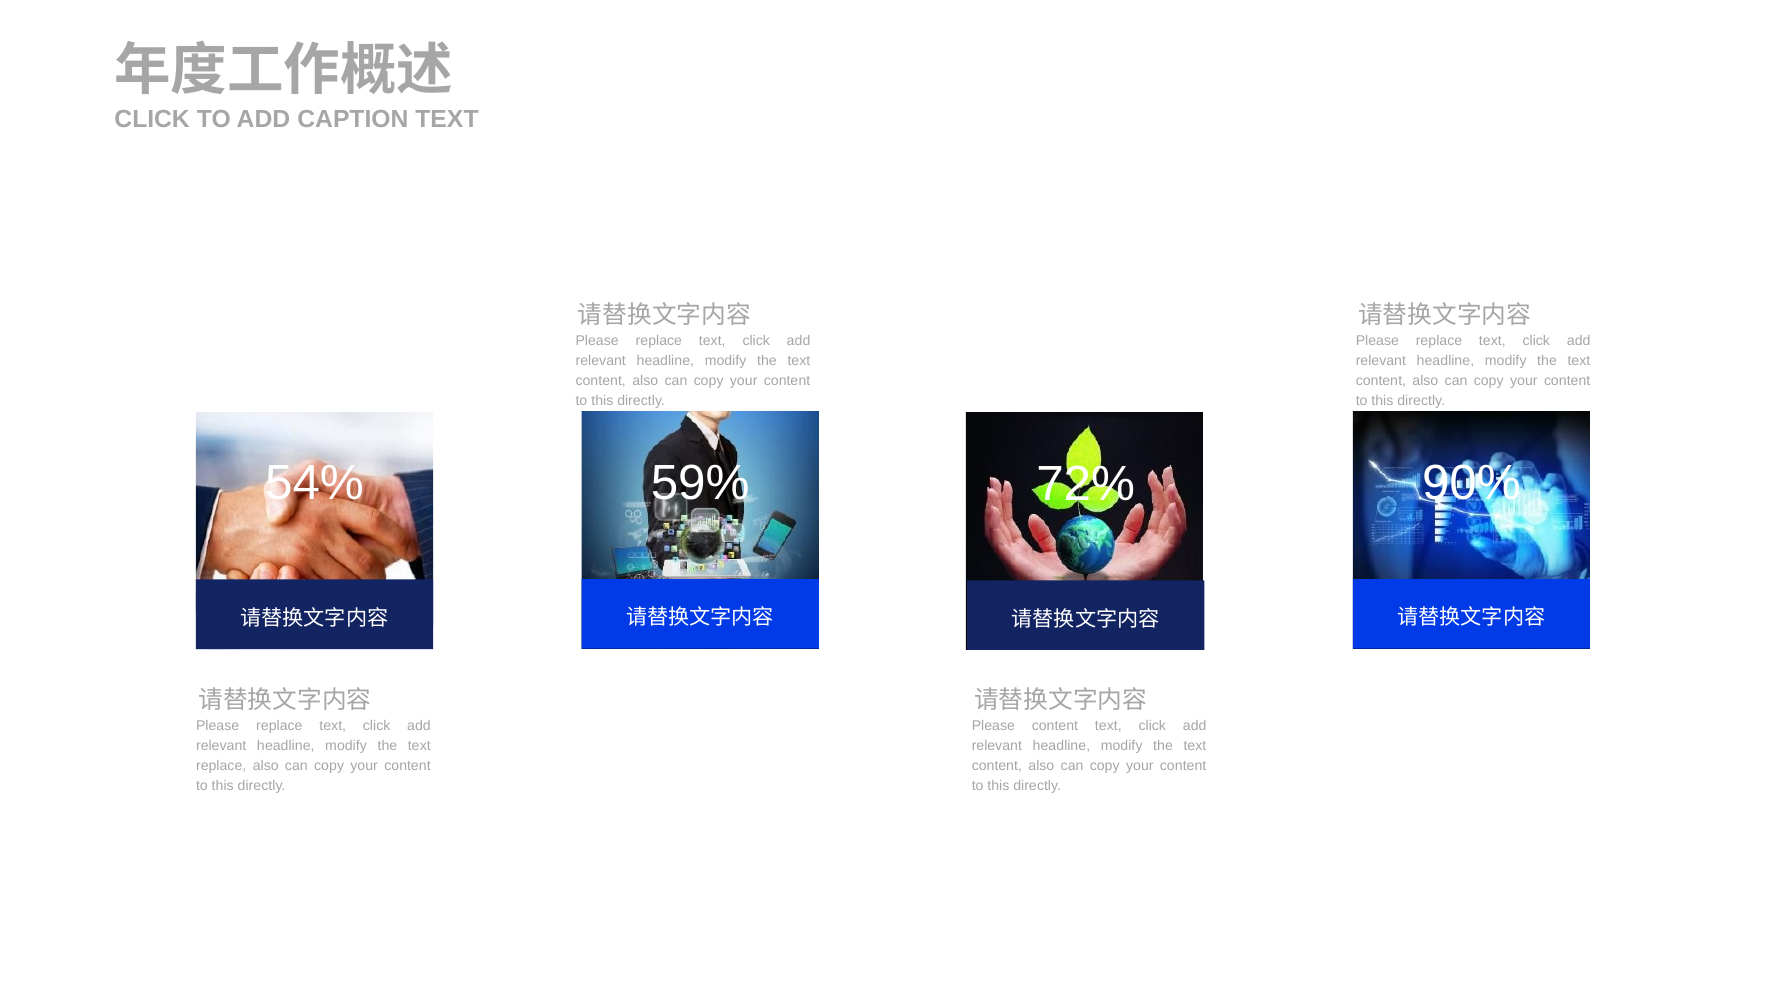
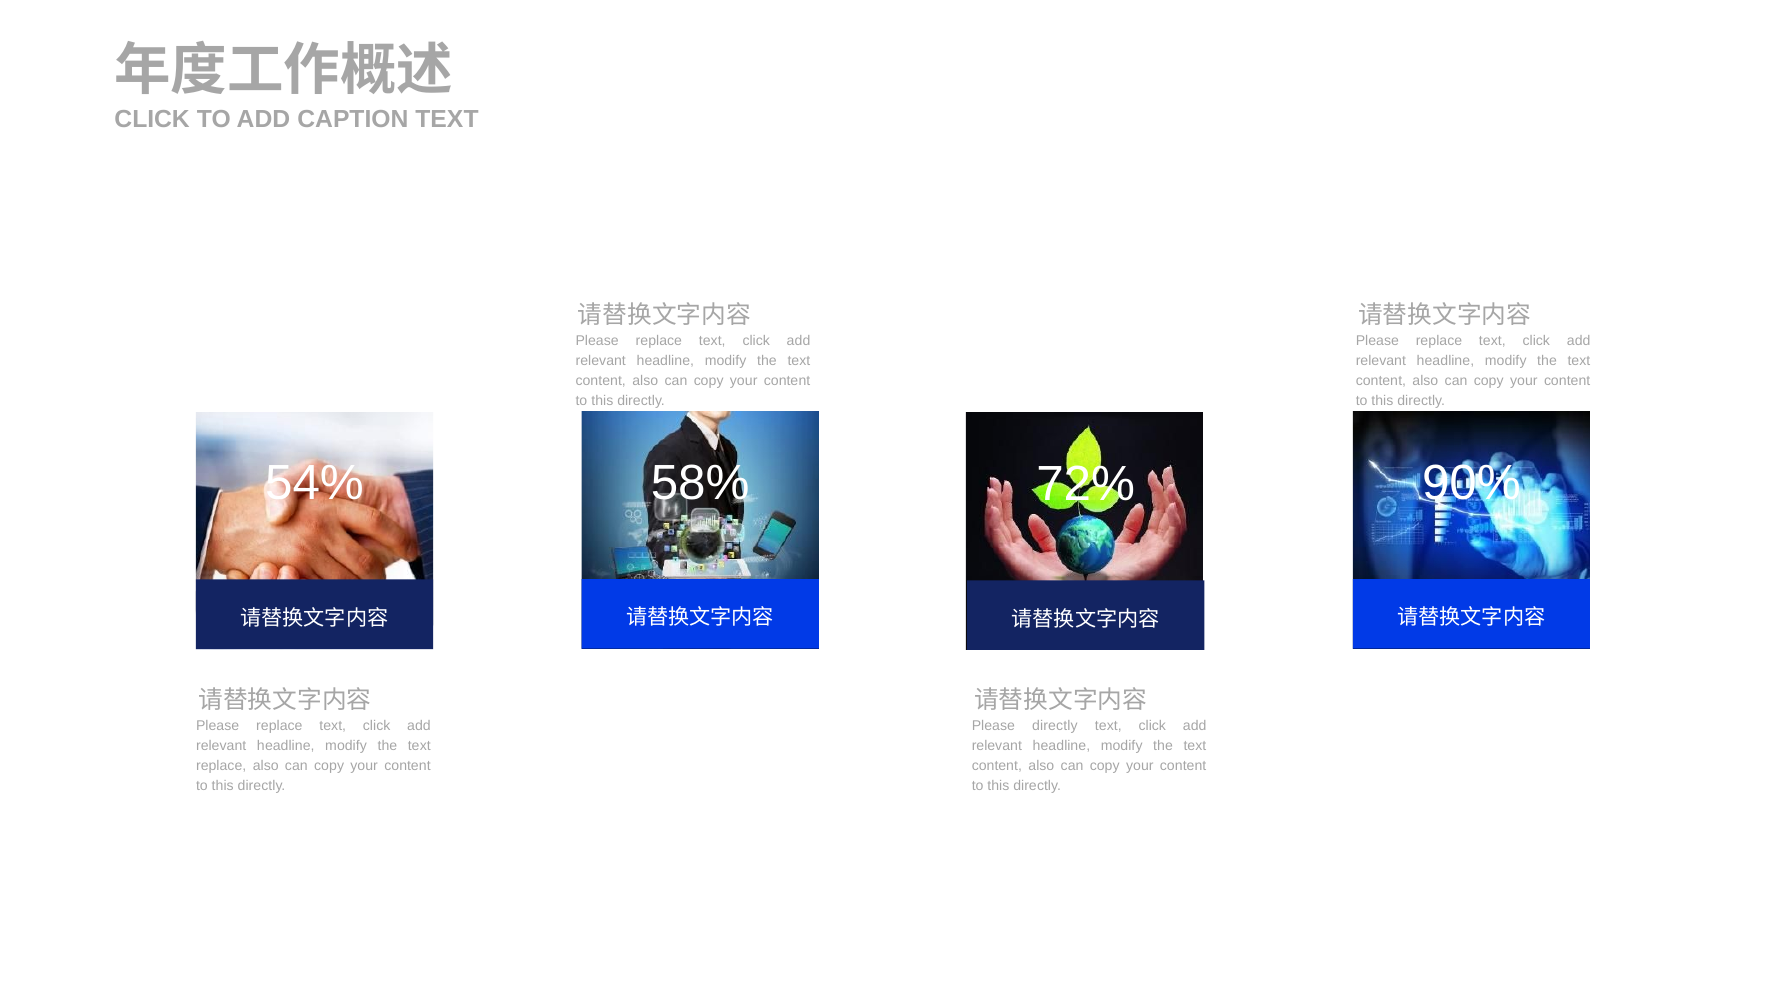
59%: 59% -> 58% (700, 483)
Please content: content -> directly (1055, 726)
